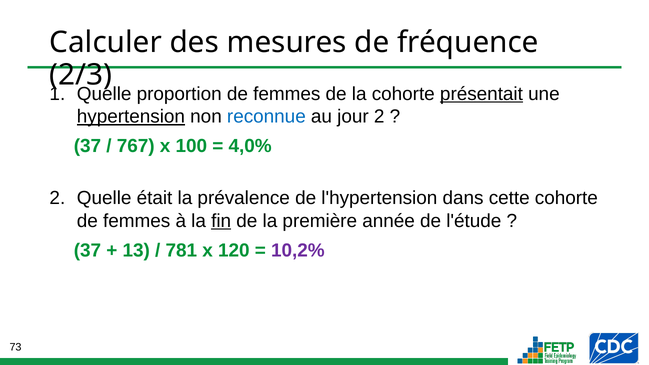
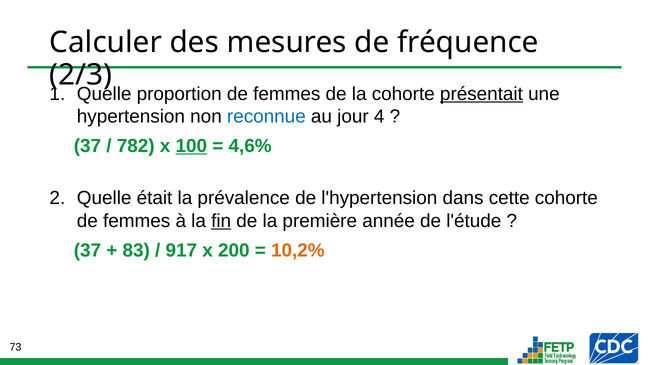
hypertension underline: present -> none (131, 117)
jour 2: 2 -> 4 (379, 117)
767: 767 -> 782 (136, 146)
100 underline: none -> present (191, 146)
4,0%: 4,0% -> 4,6% (250, 146)
13: 13 -> 83 (136, 250)
781: 781 -> 917 (181, 250)
120: 120 -> 200 (234, 250)
10,2% colour: purple -> orange (298, 250)
